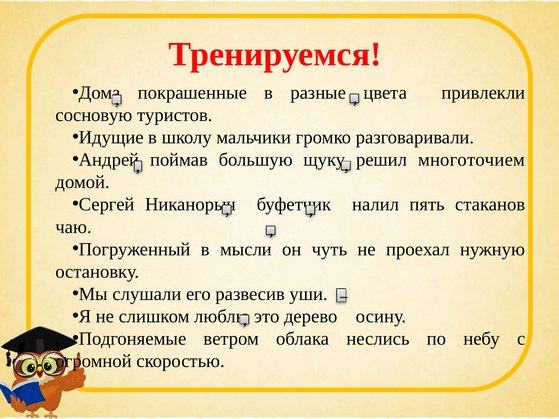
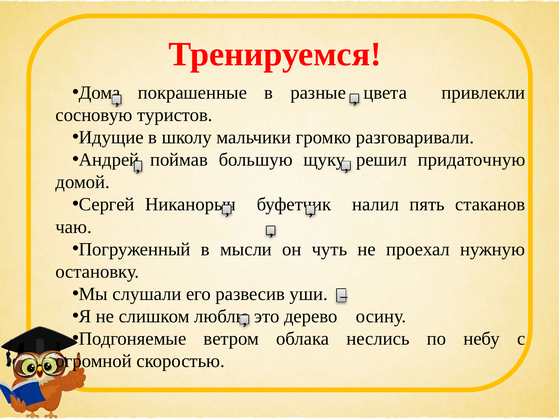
многоточием: многоточием -> придаточную (472, 160)
